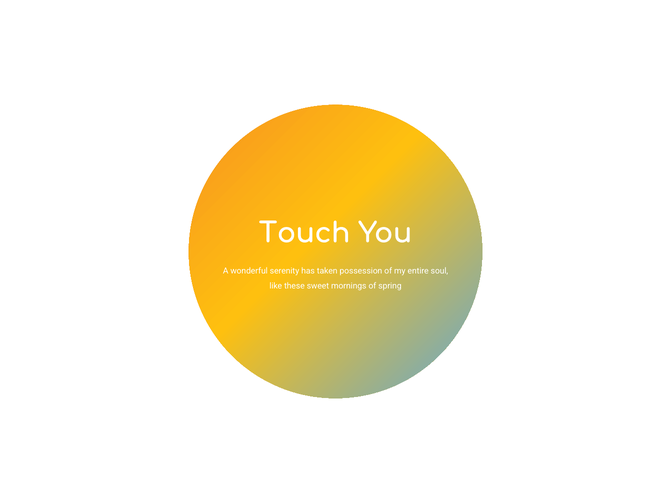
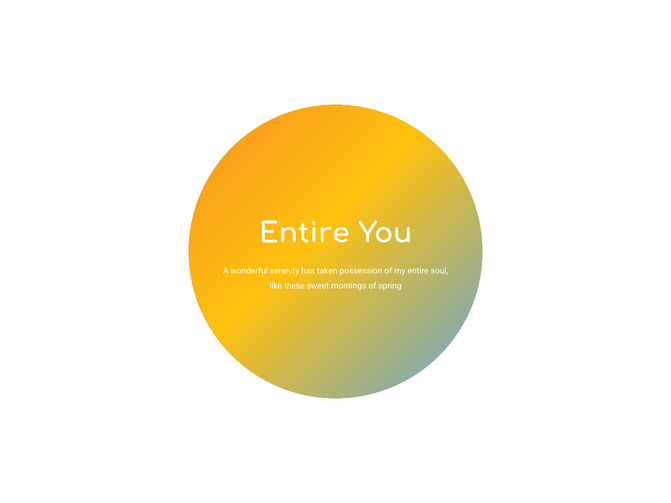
Touch: Touch -> Entire (304, 233)
